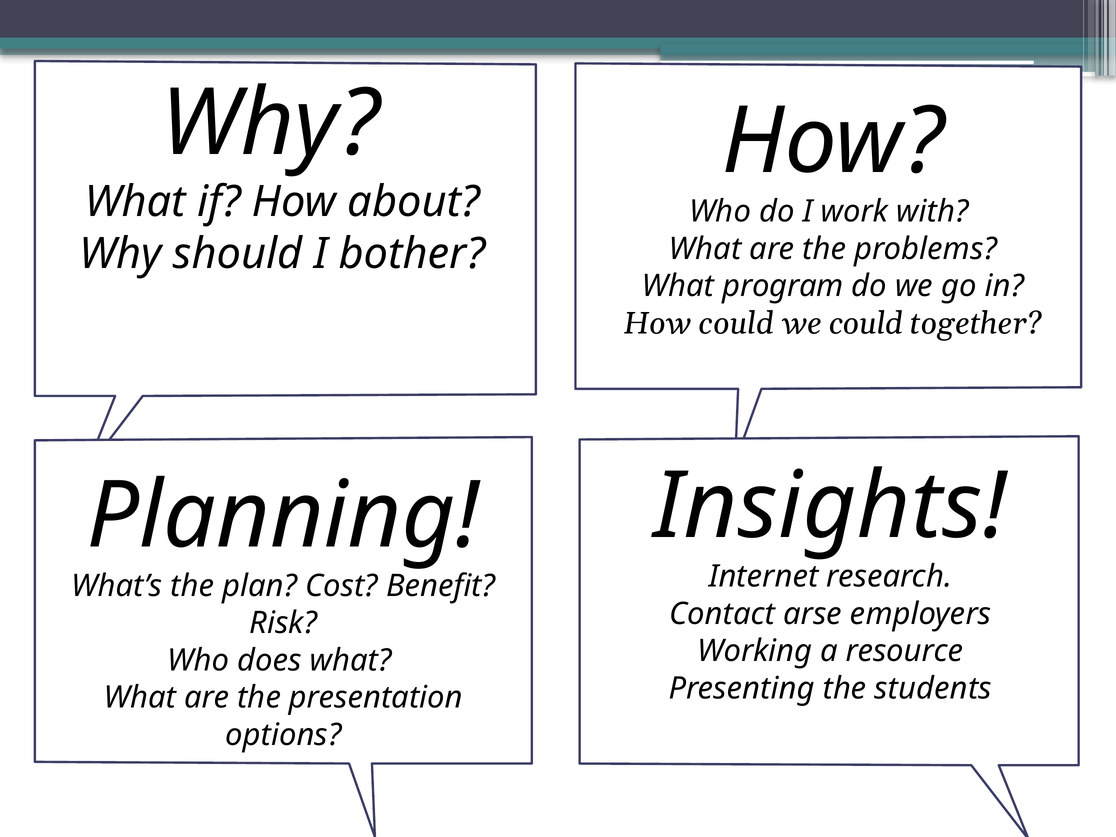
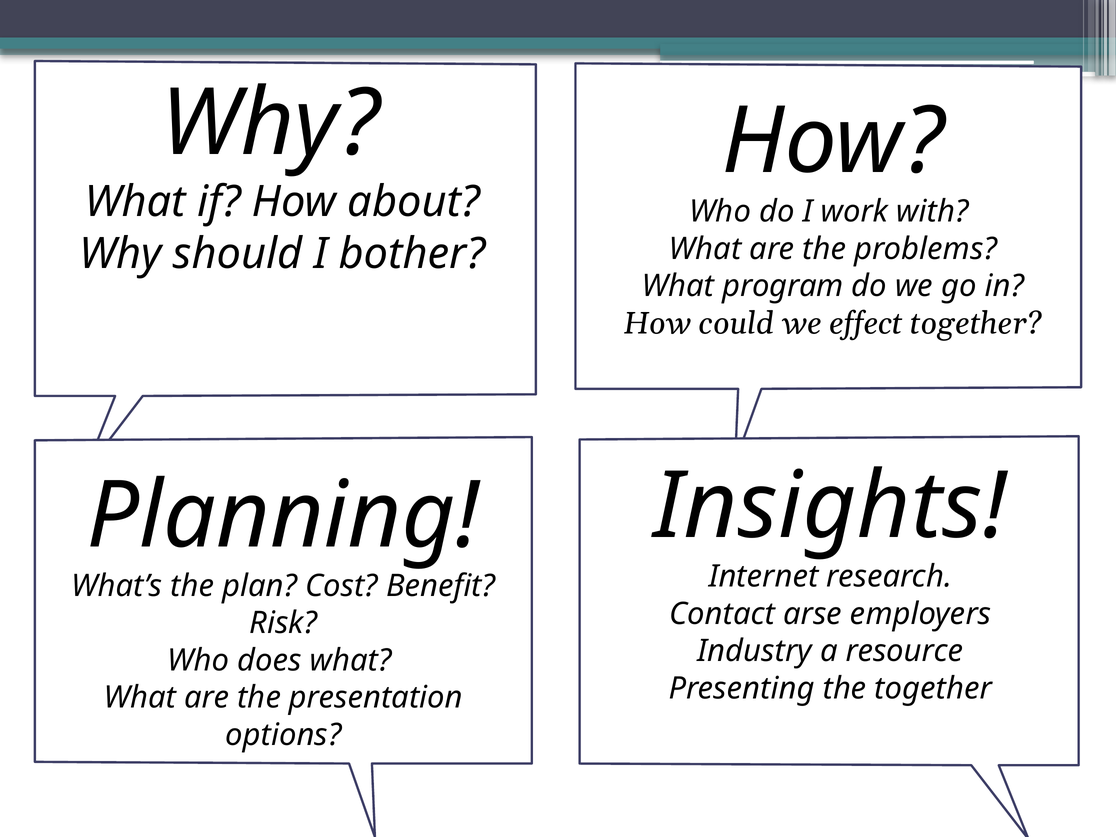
we could: could -> effect (866, 323)
Working: Working -> Industry (755, 651)
the students: students -> together (933, 688)
